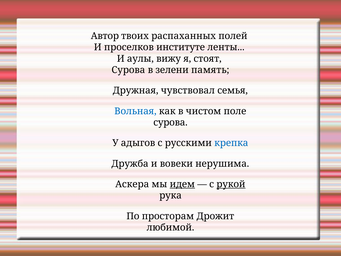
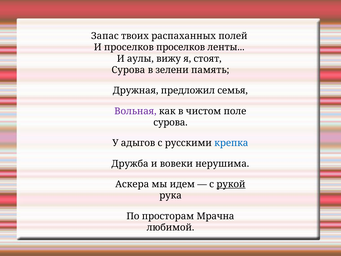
Автор: Автор -> Запас (105, 36)
проселков институте: институте -> проселков (181, 47)
чувствовал: чувствовал -> предложил (188, 90)
Вольная colour: blue -> purple (135, 111)
идем underline: present -> none (182, 184)
Дрожит: Дрожит -> Мрачна (215, 216)
